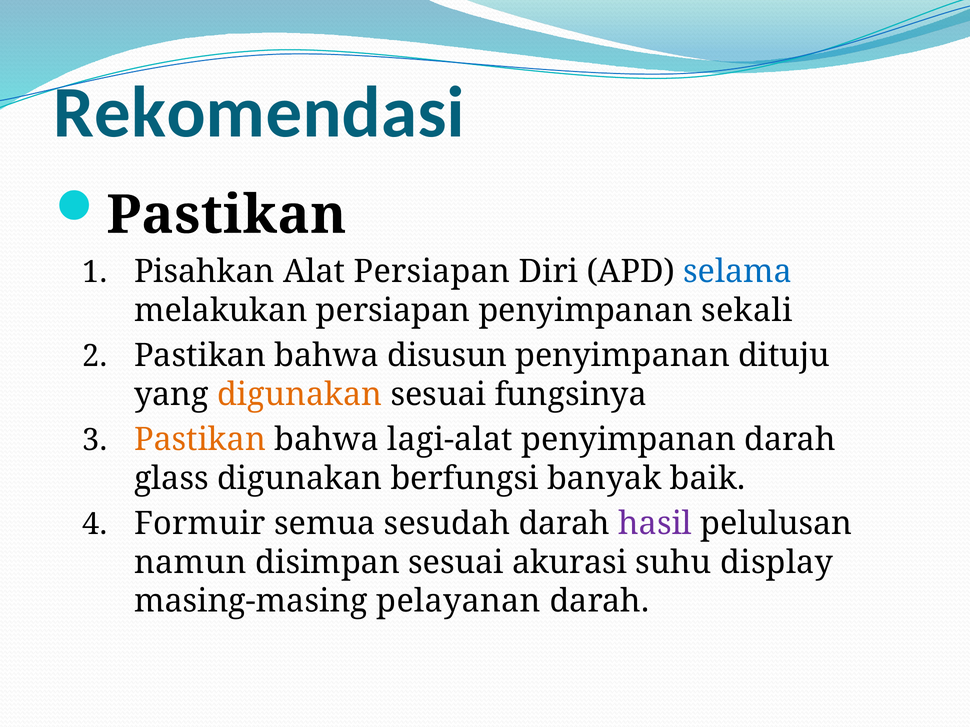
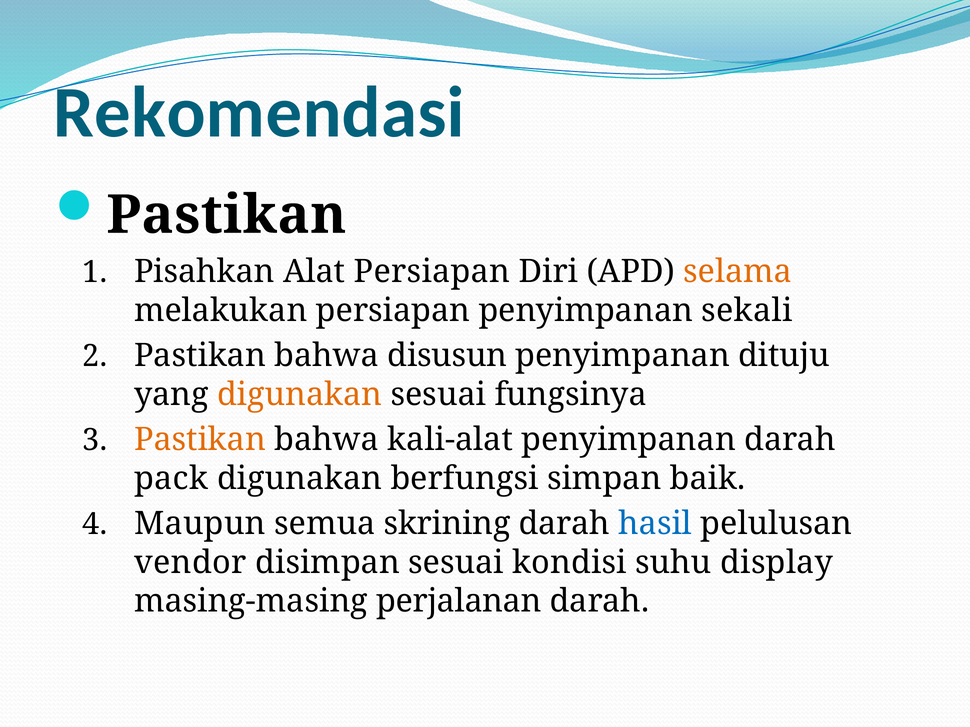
selama colour: blue -> orange (738, 272)
lagi-alat: lagi-alat -> kali-alat (450, 440)
glass: glass -> pack (171, 479)
banyak: banyak -> simpan (604, 479)
Formuir: Formuir -> Maupun (200, 524)
sesudah: sesudah -> skrining (447, 524)
hasil colour: purple -> blue (655, 524)
namun: namun -> vendor (190, 563)
akurasi: akurasi -> kondisi (569, 563)
pelayanan: pelayanan -> perjalanan (459, 602)
